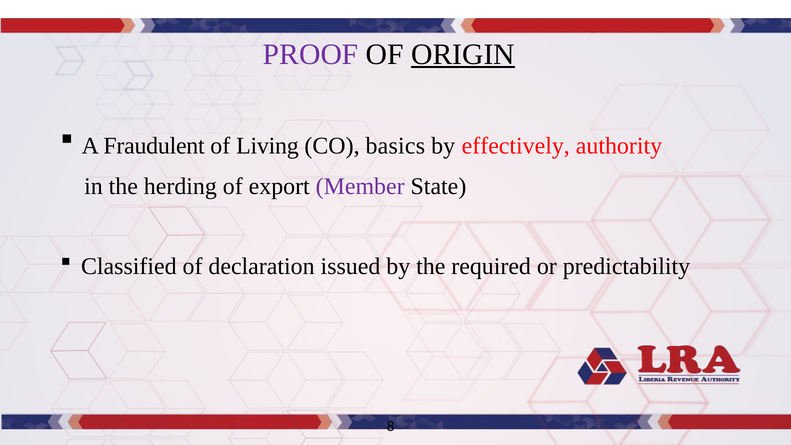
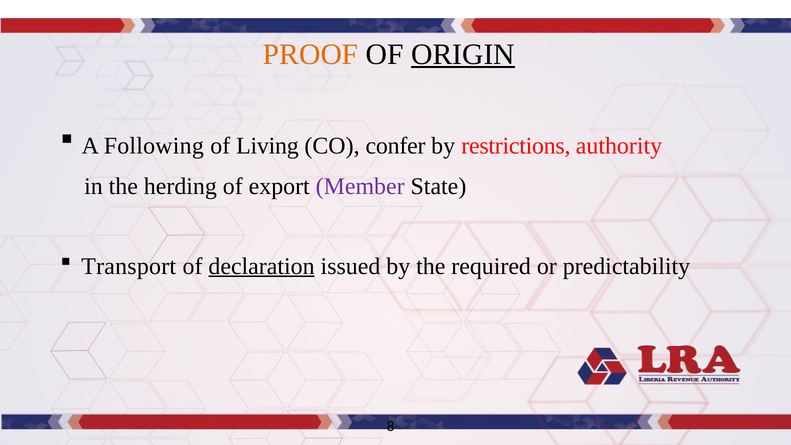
PROOF colour: purple -> orange (311, 54)
Fraudulent: Fraudulent -> Following (154, 146)
basics: basics -> confer (396, 146)
effectively: effectively -> restrictions (516, 146)
Classified: Classified -> Transport (129, 266)
declaration underline: none -> present (262, 266)
